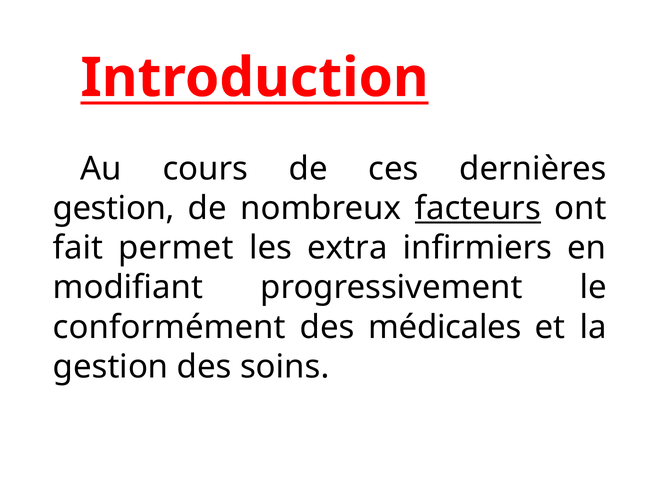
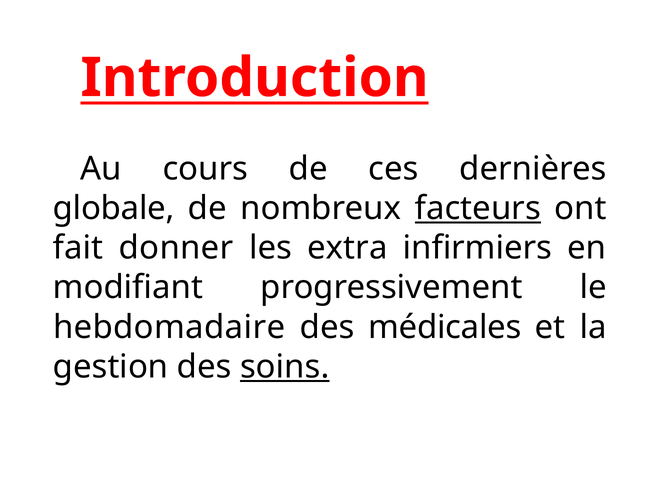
gestion: gestion -> globale (114, 208)
permet: permet -> donner (176, 248)
conformément: conformément -> hebdomadaire (169, 327)
soins underline: none -> present (285, 367)
